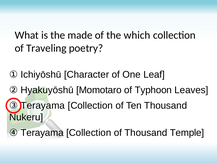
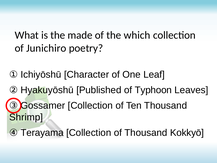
Traveling: Traveling -> Junichiro (46, 48)
Momotaro: Momotaro -> Published (99, 90)
③ Terayama: Terayama -> Gossamer (43, 105)
Nukeru: Nukeru -> Shrimp (26, 117)
Temple: Temple -> Kokkyō (187, 133)
